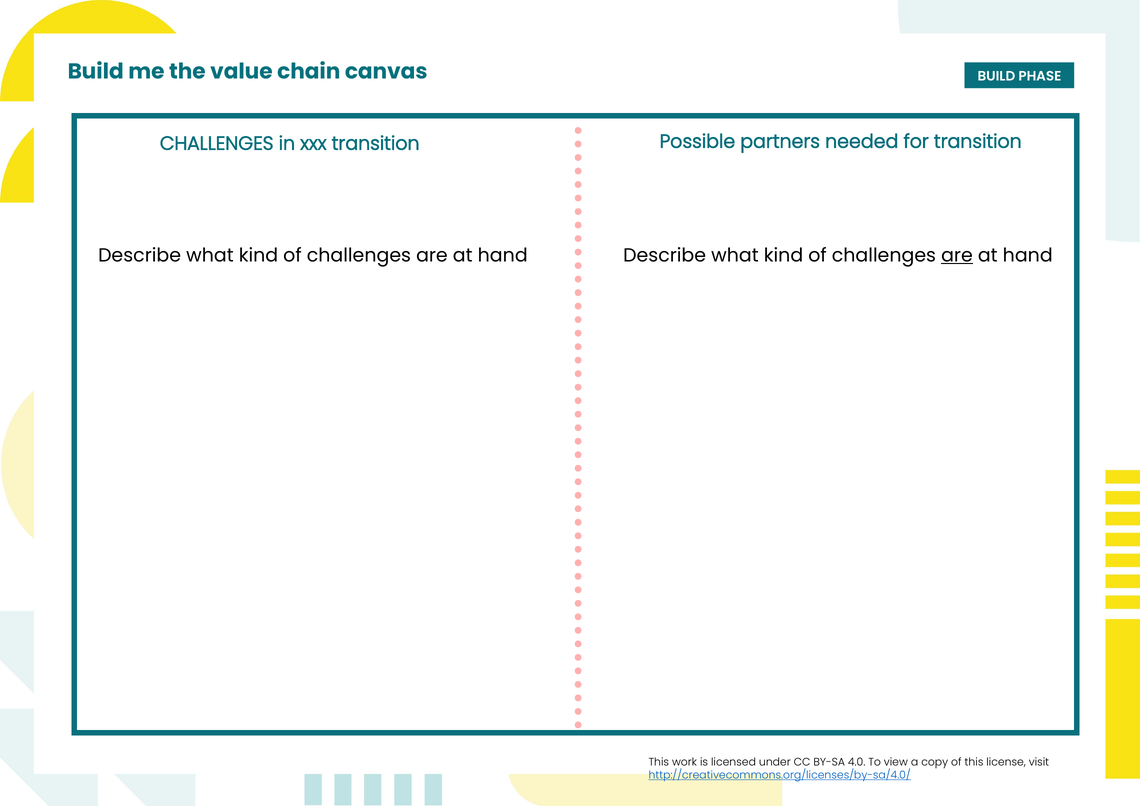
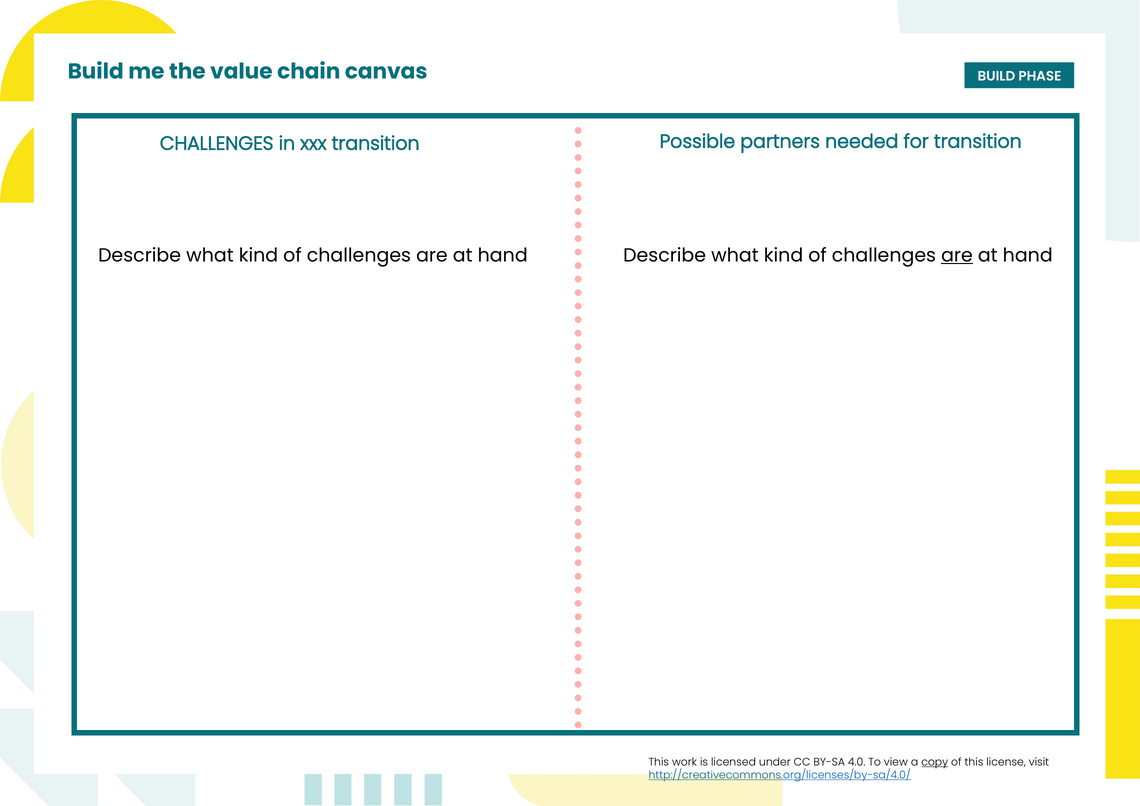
copy underline: none -> present (935, 762)
